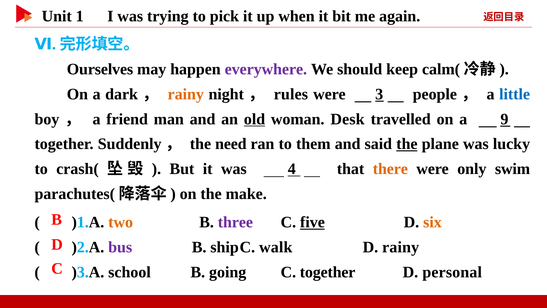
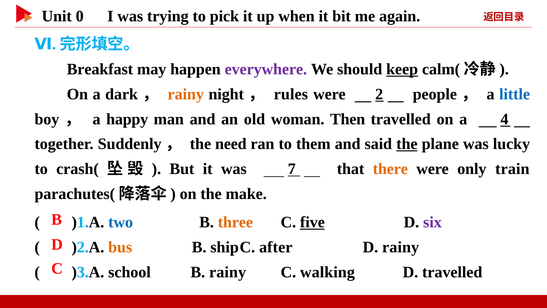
1: 1 -> 0 (80, 16)
Ourselves: Ourselves -> Breakfast (100, 69)
keep underline: none -> present (402, 69)
3: 3 -> 2 (379, 94)
friend: friend -> happy (127, 119)
old underline: present -> none (255, 119)
Desk: Desk -> Then (348, 119)
9: 9 -> 4 (504, 119)
4: 4 -> 7 (292, 169)
swim: swim -> train (512, 169)
two colour: orange -> blue (121, 222)
three colour: purple -> orange (235, 222)
six colour: orange -> purple (432, 222)
bus colour: purple -> orange (120, 247)
walk: walk -> after (276, 247)
B going: going -> rainy (228, 272)
C together: together -> walking (327, 272)
D personal: personal -> travelled (452, 272)
